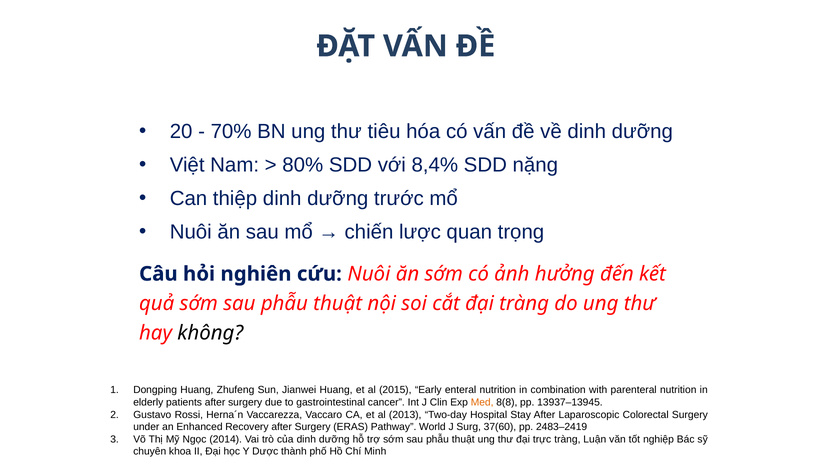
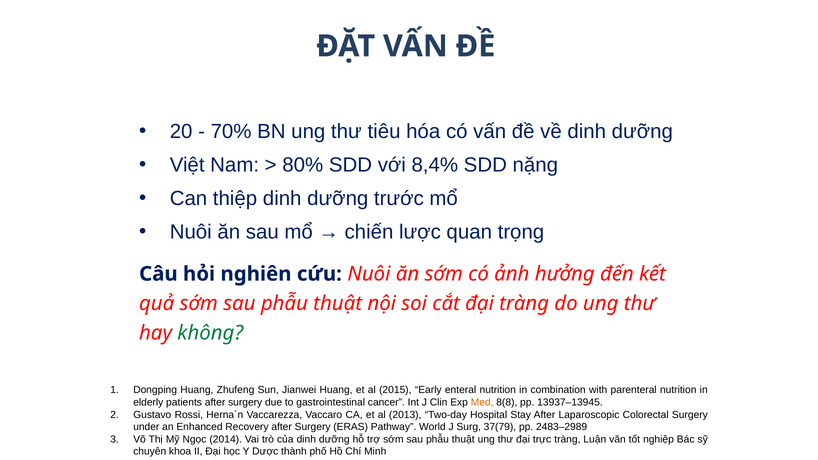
không colour: black -> green (210, 333)
37(60: 37(60 -> 37(79 (500, 427)
2483–2419: 2483–2419 -> 2483–2989 (562, 427)
